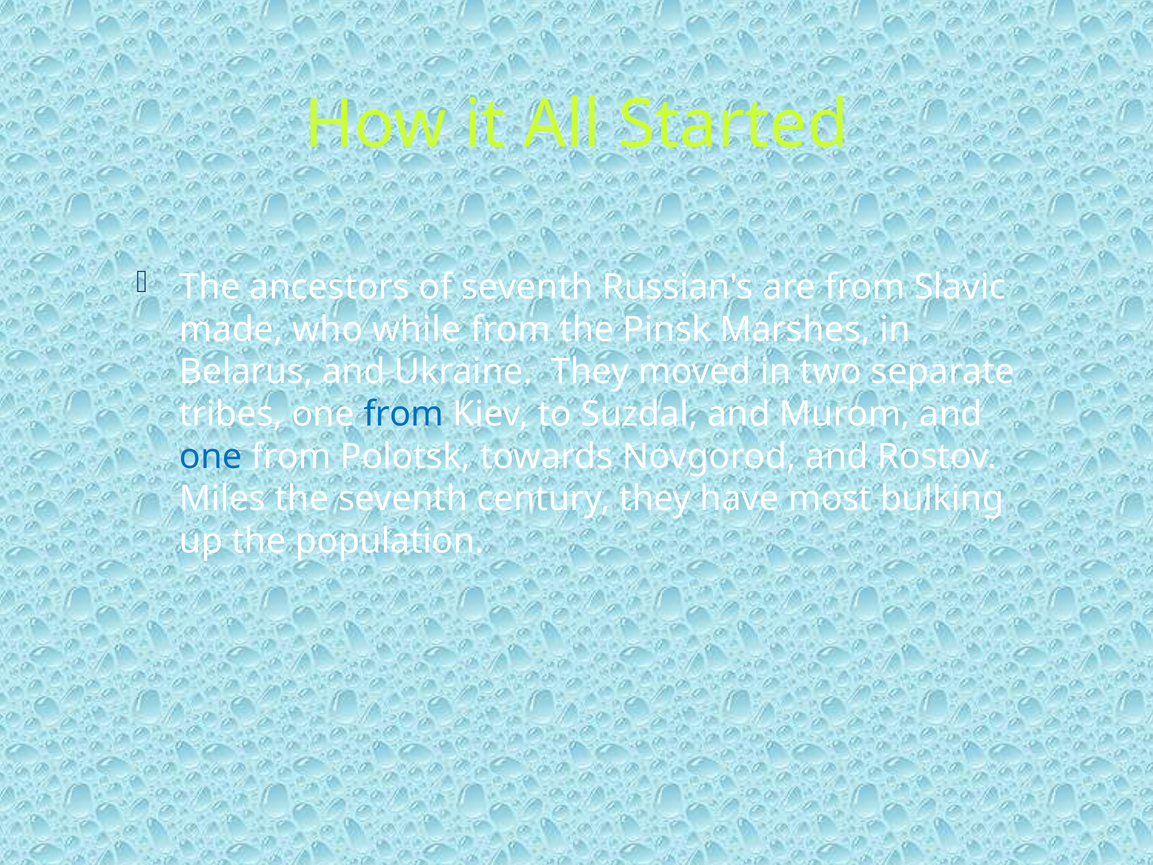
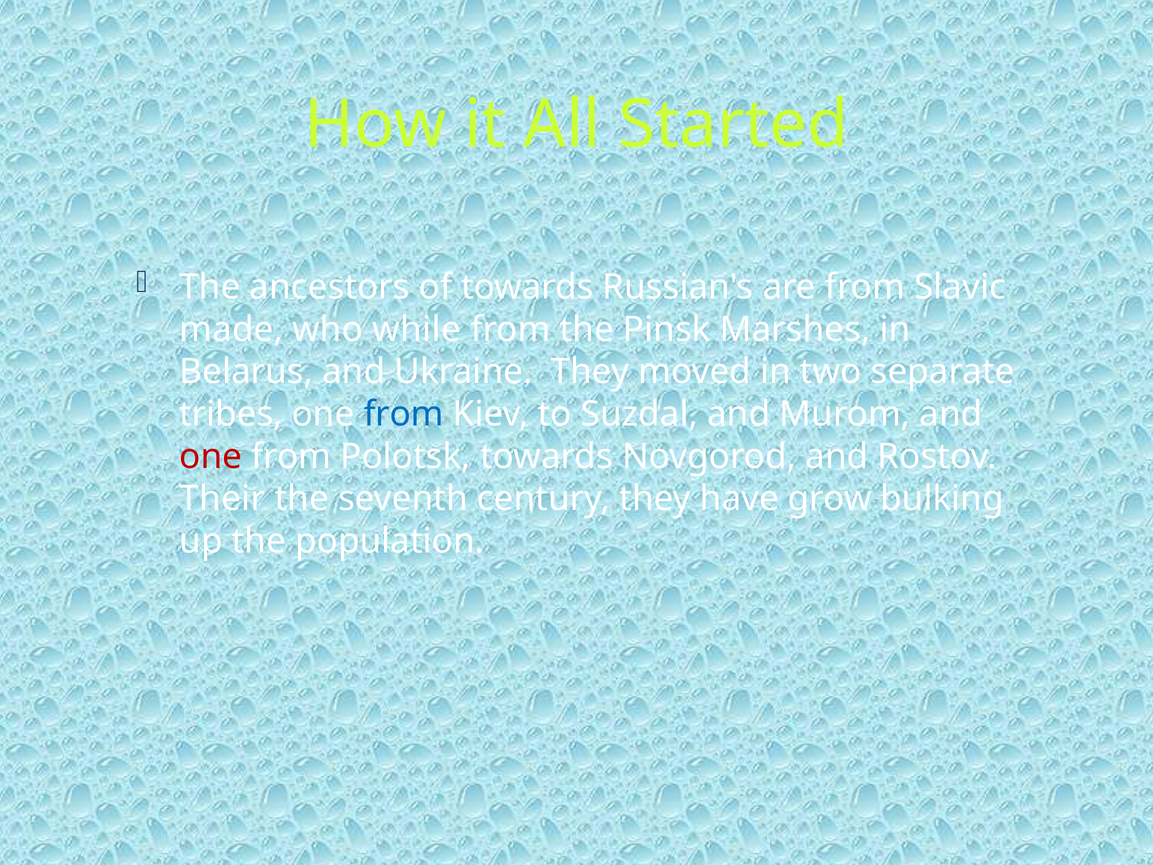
of seventh: seventh -> towards (527, 287)
one colour: blue -> red (211, 456)
Miles: Miles -> Their (222, 499)
most: most -> grow (830, 499)
